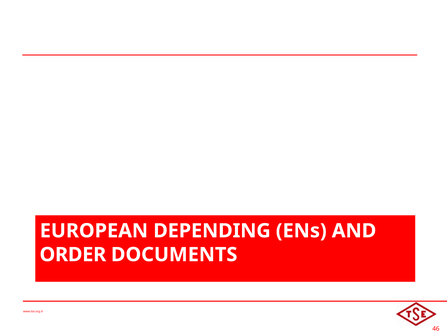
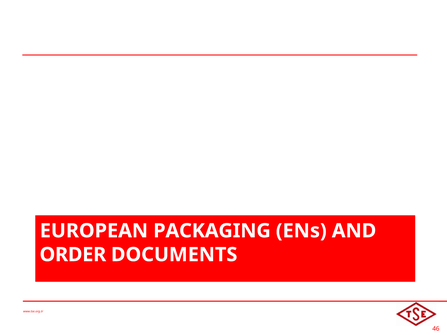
DEPENDING: DEPENDING -> PACKAGING (212, 231)
